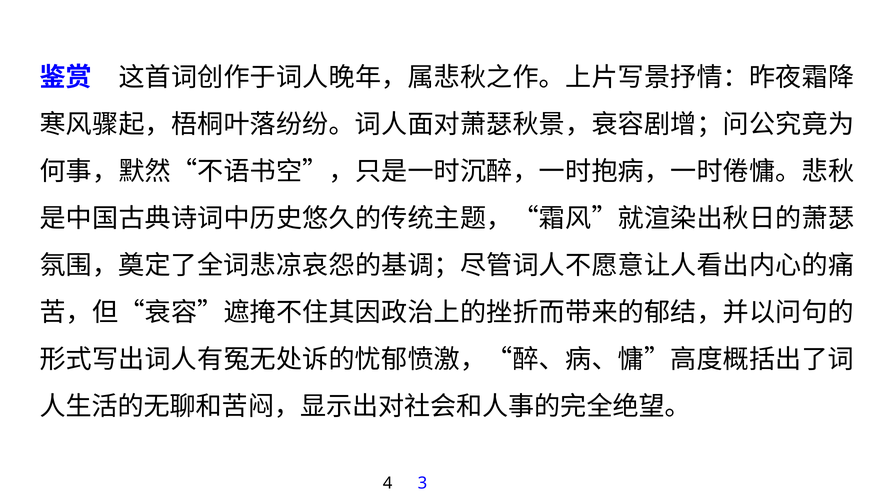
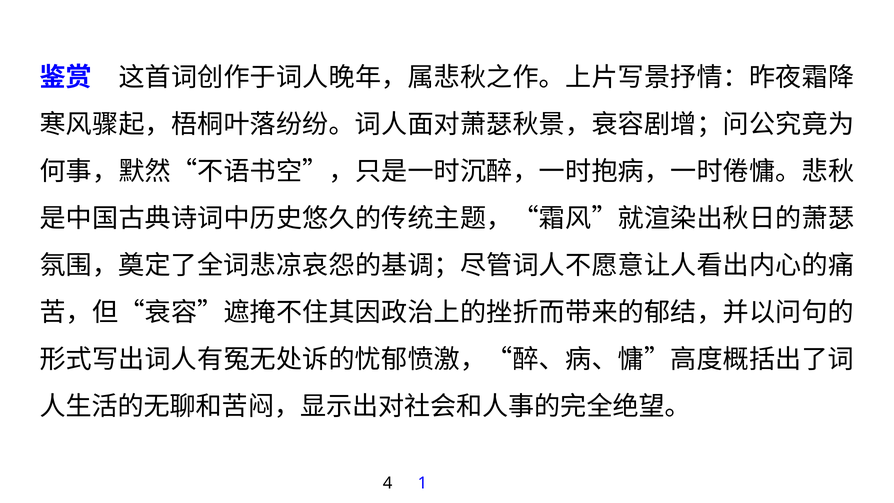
3: 3 -> 1 (423, 483)
